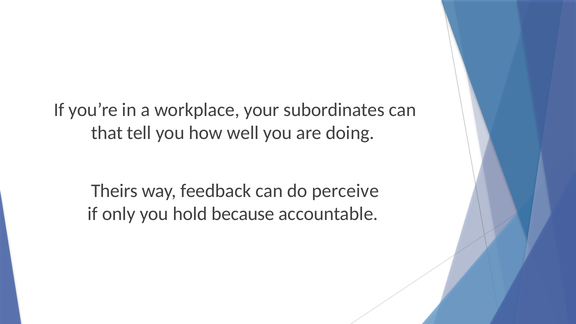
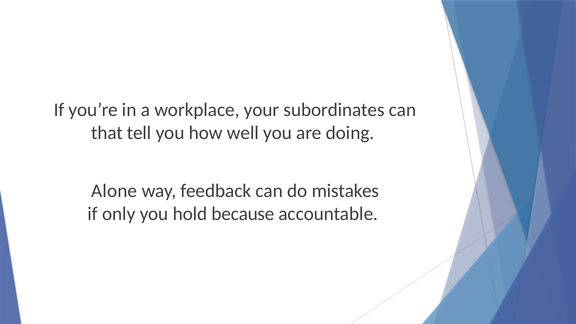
Theirs: Theirs -> Alone (114, 191)
perceive: perceive -> mistakes (345, 191)
